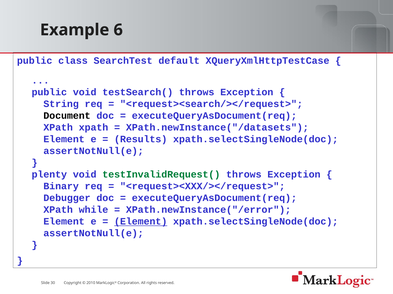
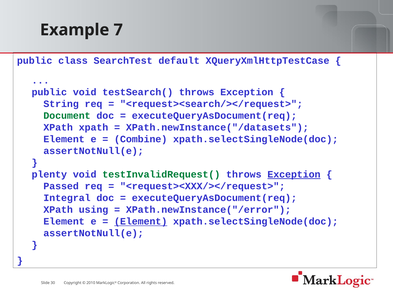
6: 6 -> 7 (118, 30)
Document colour: black -> green (67, 116)
Results: Results -> Combine (141, 140)
Exception underline: none -> present (294, 175)
Binary: Binary -> Passed (61, 187)
Debugger: Debugger -> Integral (67, 198)
while: while -> using (94, 210)
